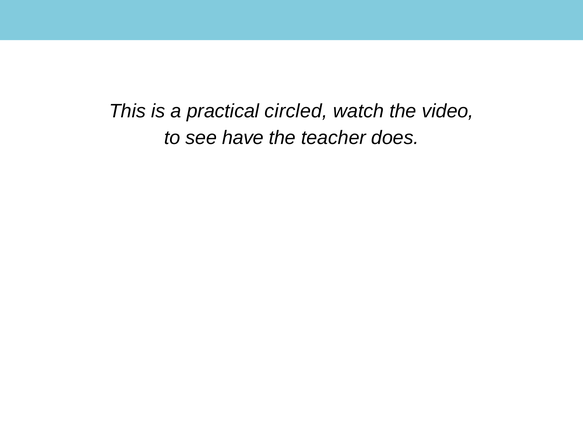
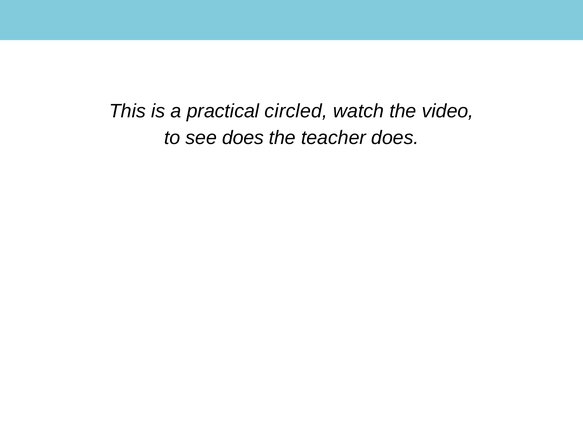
see have: have -> does (243, 138)
